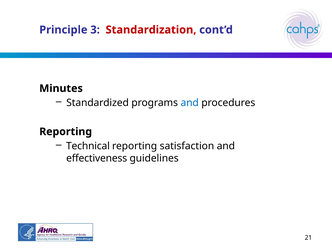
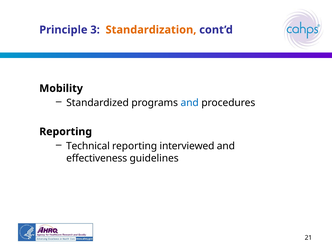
Standardization colour: red -> orange (151, 30)
Minutes: Minutes -> Mobility (61, 88)
satisfaction: satisfaction -> interviewed (187, 146)
